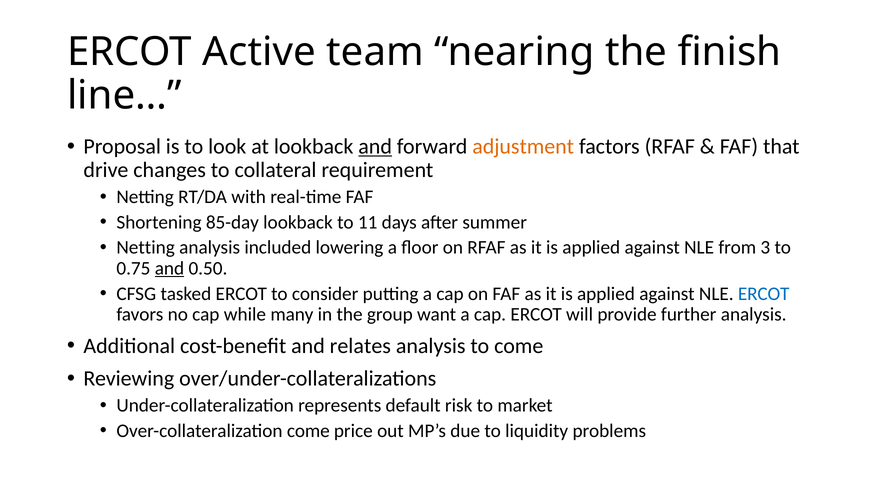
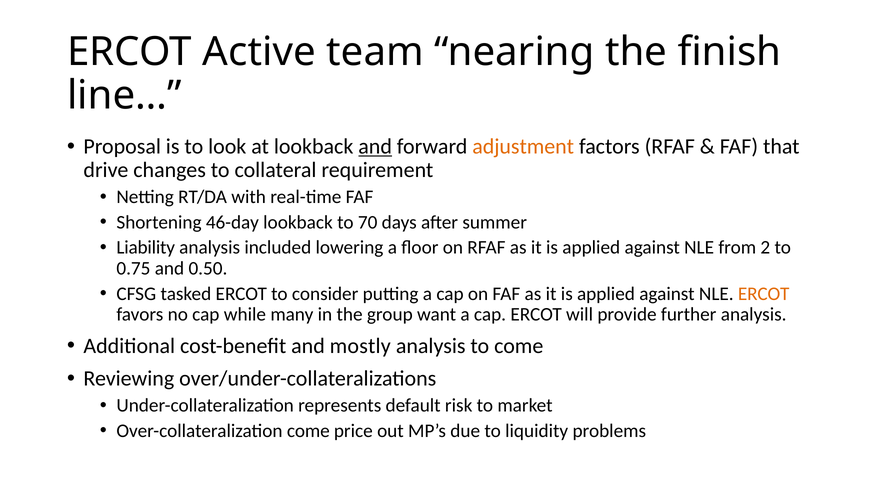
85-day: 85-day -> 46-day (232, 223)
11: 11 -> 70 (368, 223)
Netting: Netting -> Liability (146, 248)
3: 3 -> 2 (765, 248)
and underline: present -> none (169, 269)
ERCOT colour: blue -> orange (764, 294)
relates: relates -> mostly (360, 346)
